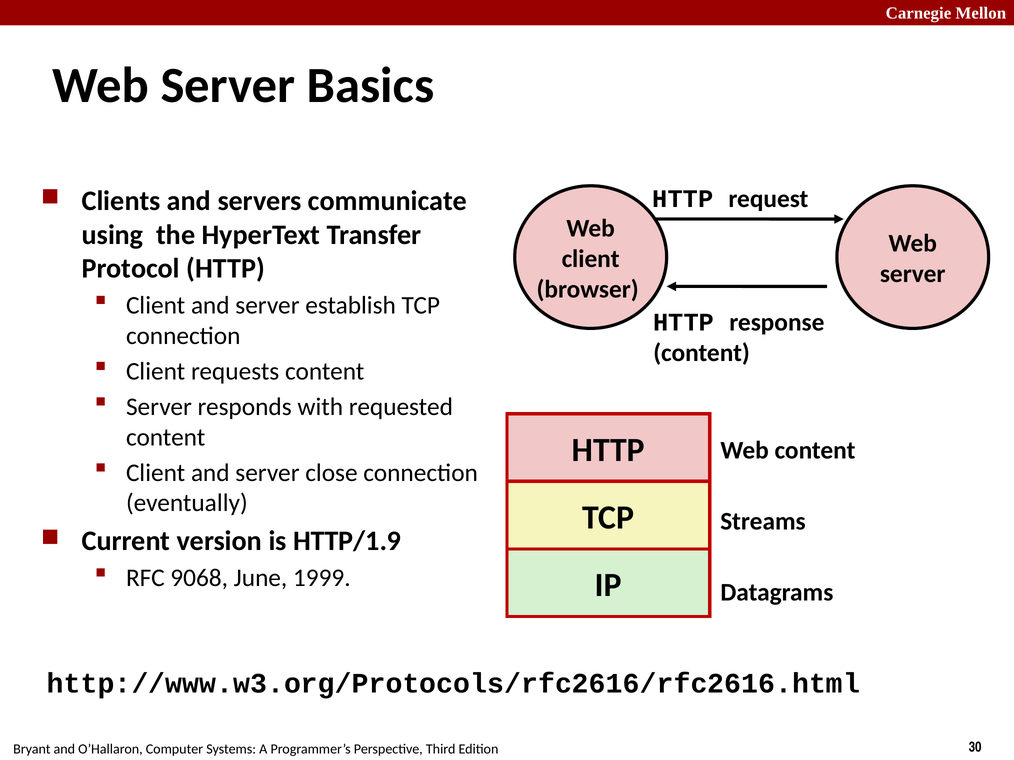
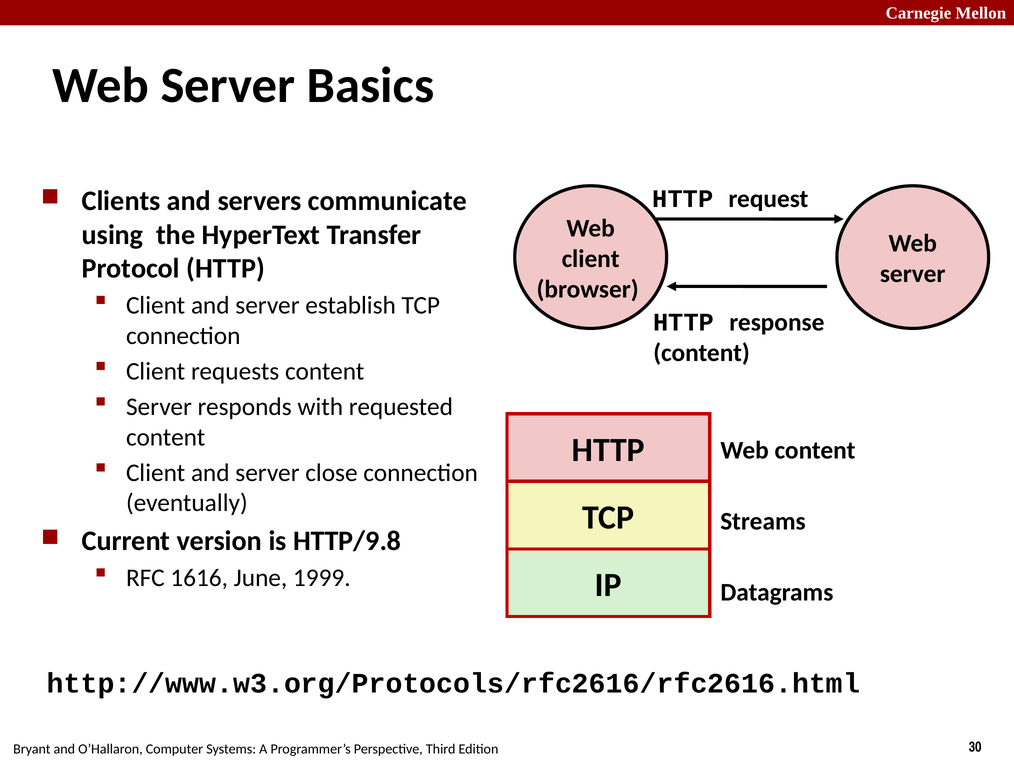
HTTP/1.9: HTTP/1.9 -> HTTP/9.8 (347, 541)
9068: 9068 -> 1616 (199, 578)
